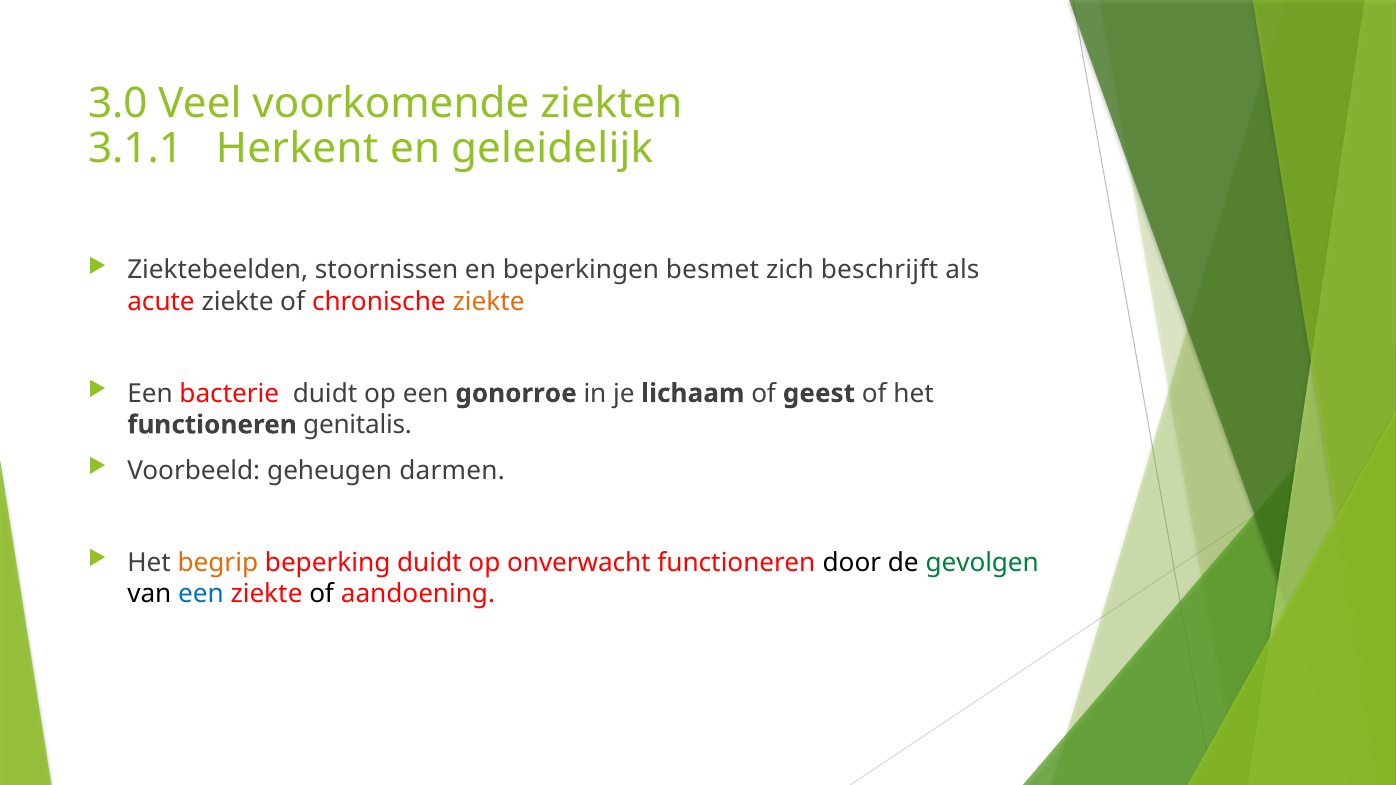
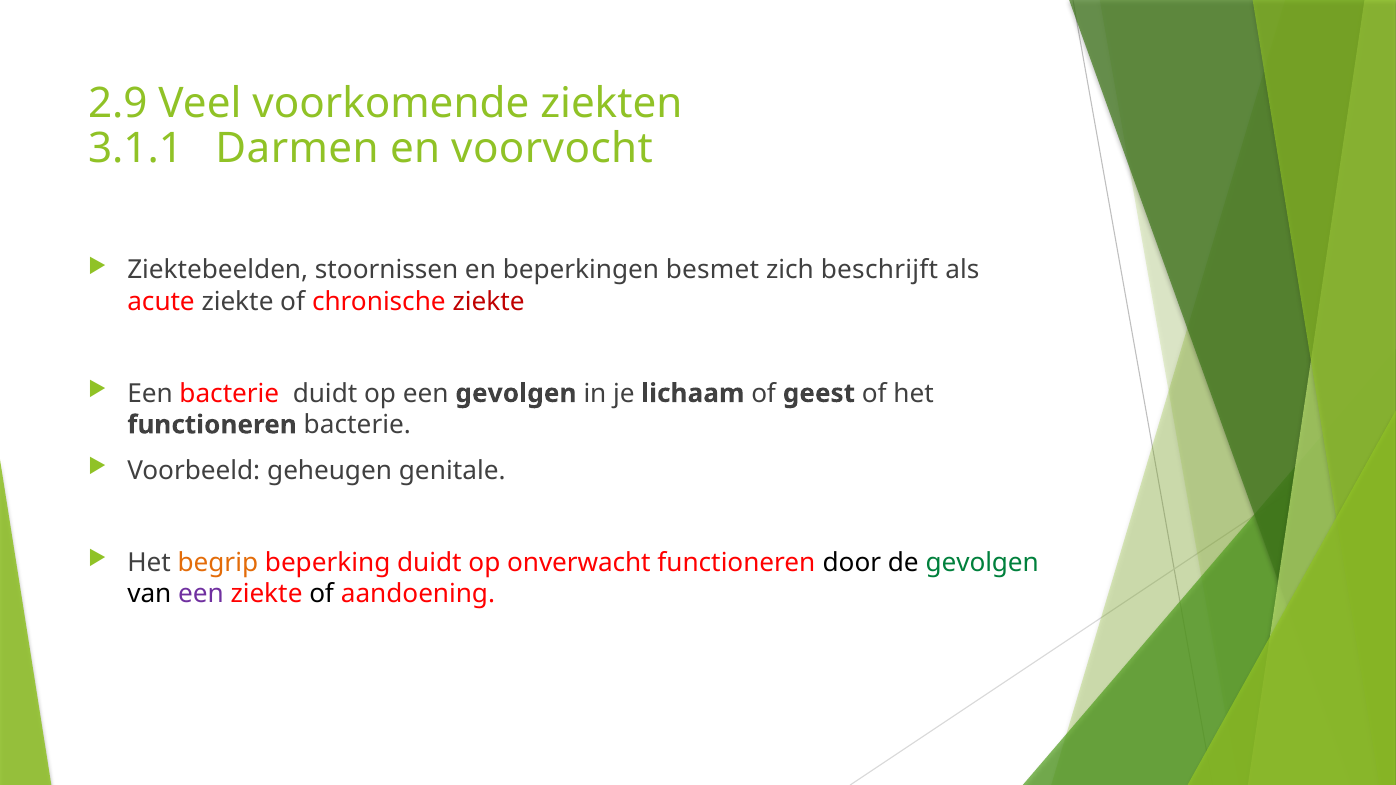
3.0: 3.0 -> 2.9 (118, 103)
Herkent: Herkent -> Darmen (297, 149)
geleidelijk: geleidelijk -> voorvocht (552, 149)
ziekte colour: orange -> red (489, 302)
een gonorroe: gonorroe -> gevolgen (516, 394)
functioneren genitalis: genitalis -> bacterie (357, 425)
darmen: darmen -> genitale (452, 471)
een colour: blue -> purple (201, 594)
